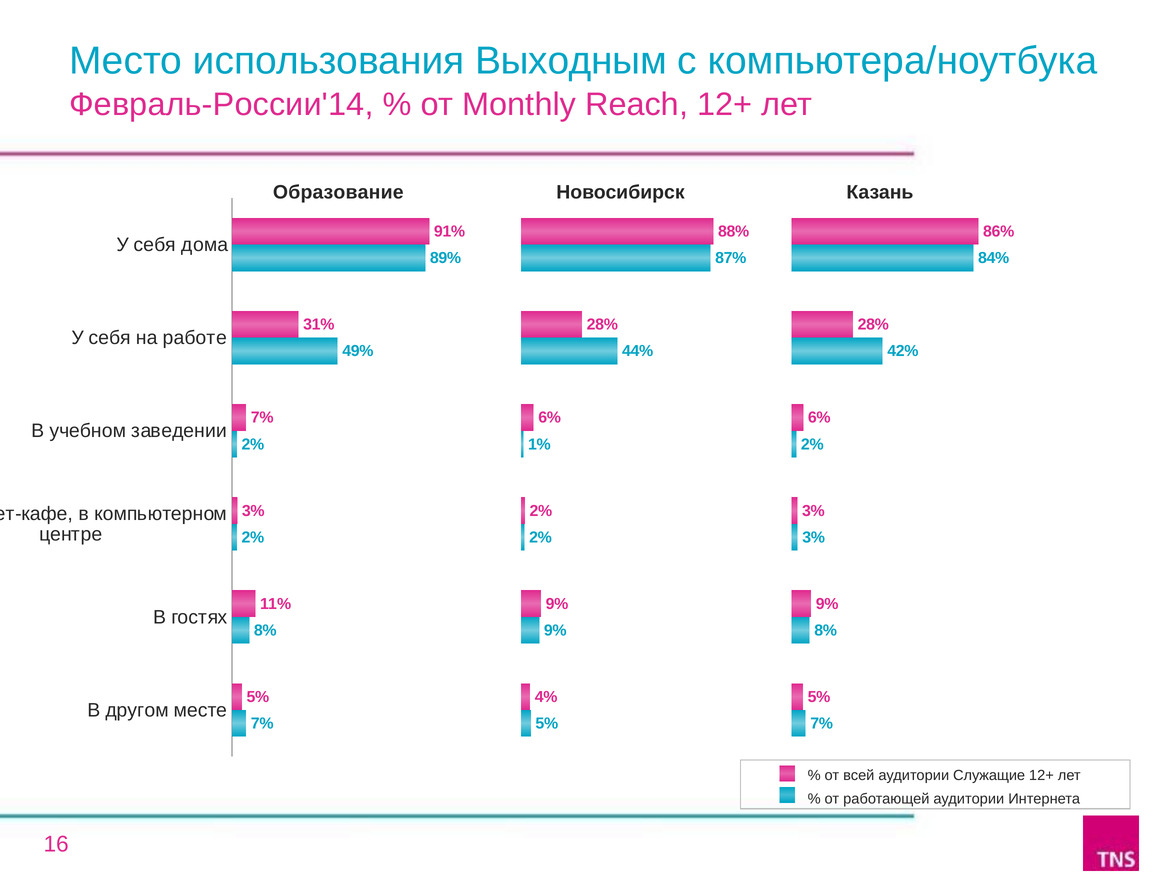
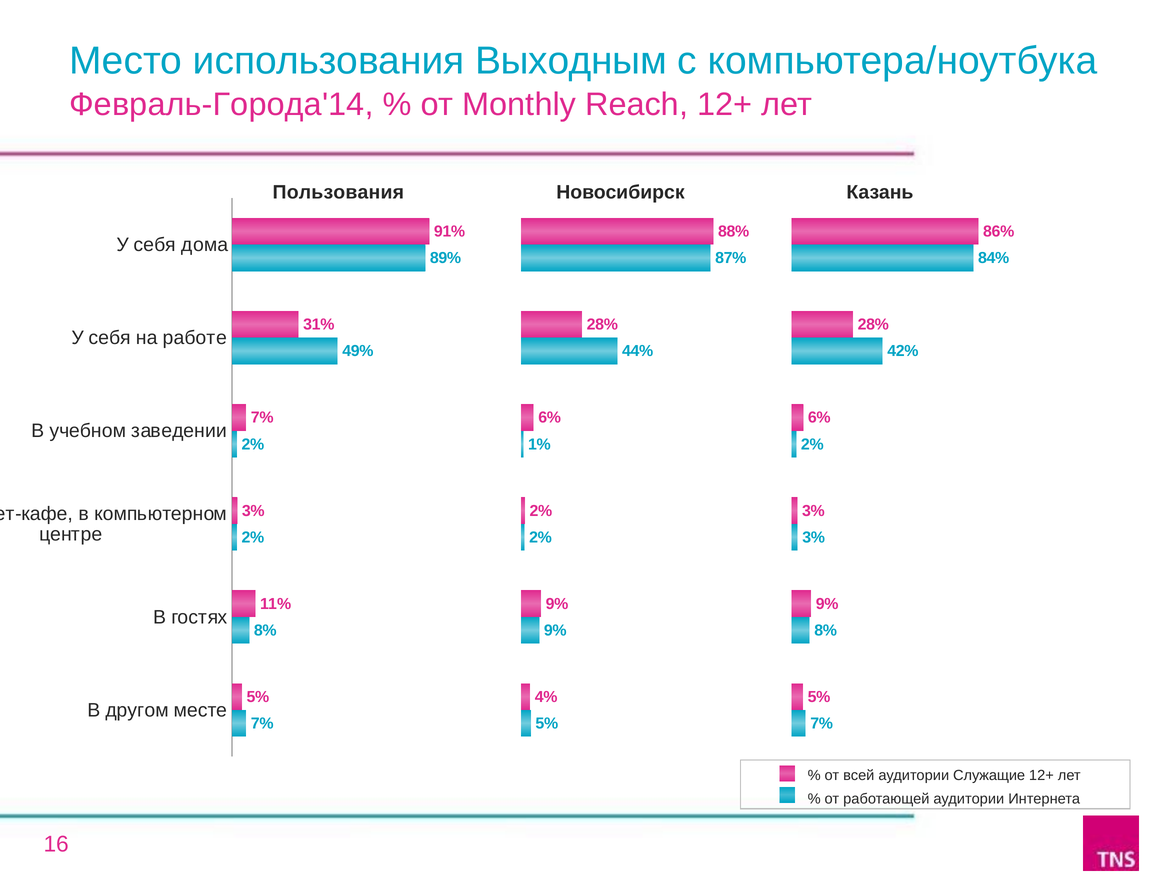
Февраль-России'14: Февраль-России'14 -> Февраль-Города'14 (221, 105)
Образование: Образование -> Пользования (338, 192)
